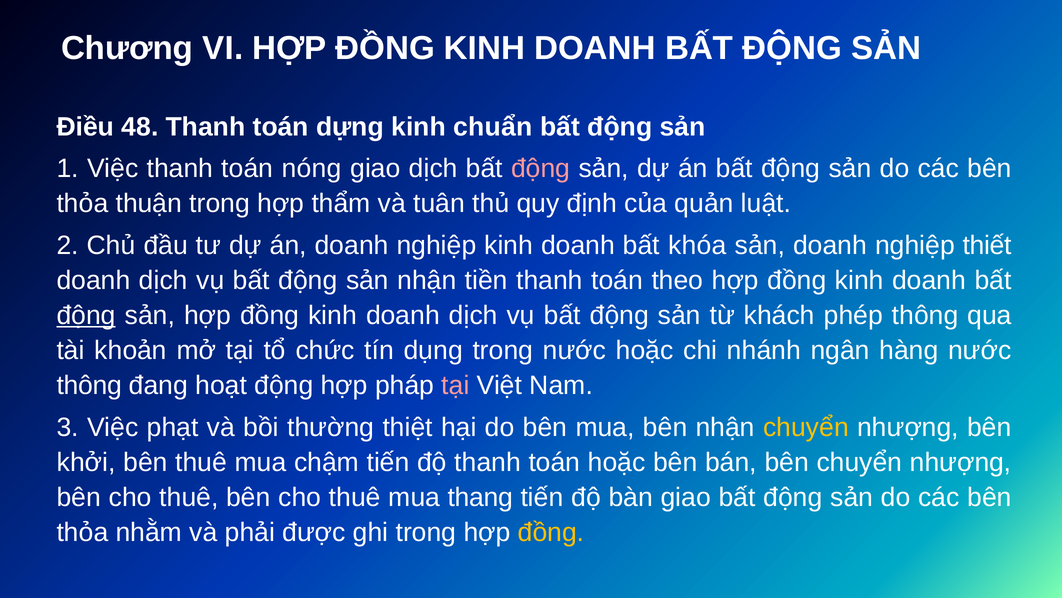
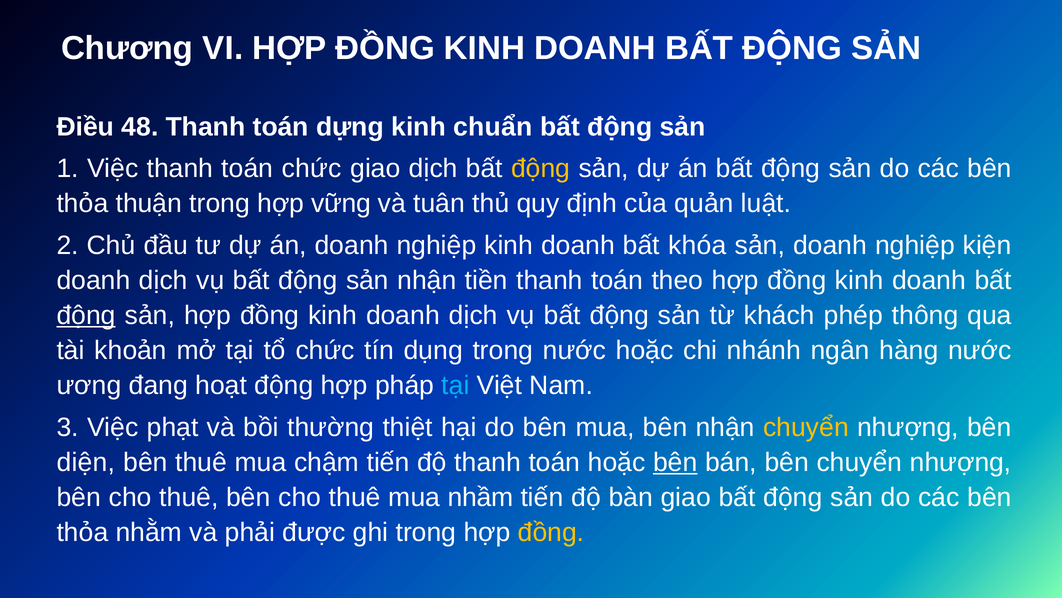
toán nóng: nóng -> chức (312, 168)
động colour: pink -> yellow (541, 168)
thẩm: thẩm -> vững (341, 203)
thiết: thiết -> kiện (987, 245)
thông: thông -> ương (89, 385)
tại colour: pink -> light blue (456, 385)
khởi: khởi -> diện (86, 462)
bên underline: none -> present (675, 462)
thang: thang -> nhầm (480, 497)
